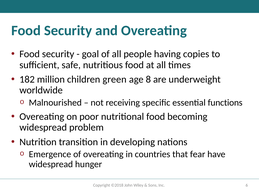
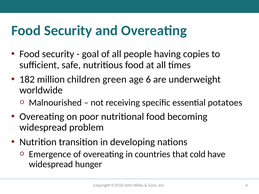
age 8: 8 -> 6 (148, 80)
functions: functions -> potatoes (225, 103)
fear: fear -> cold (198, 154)
